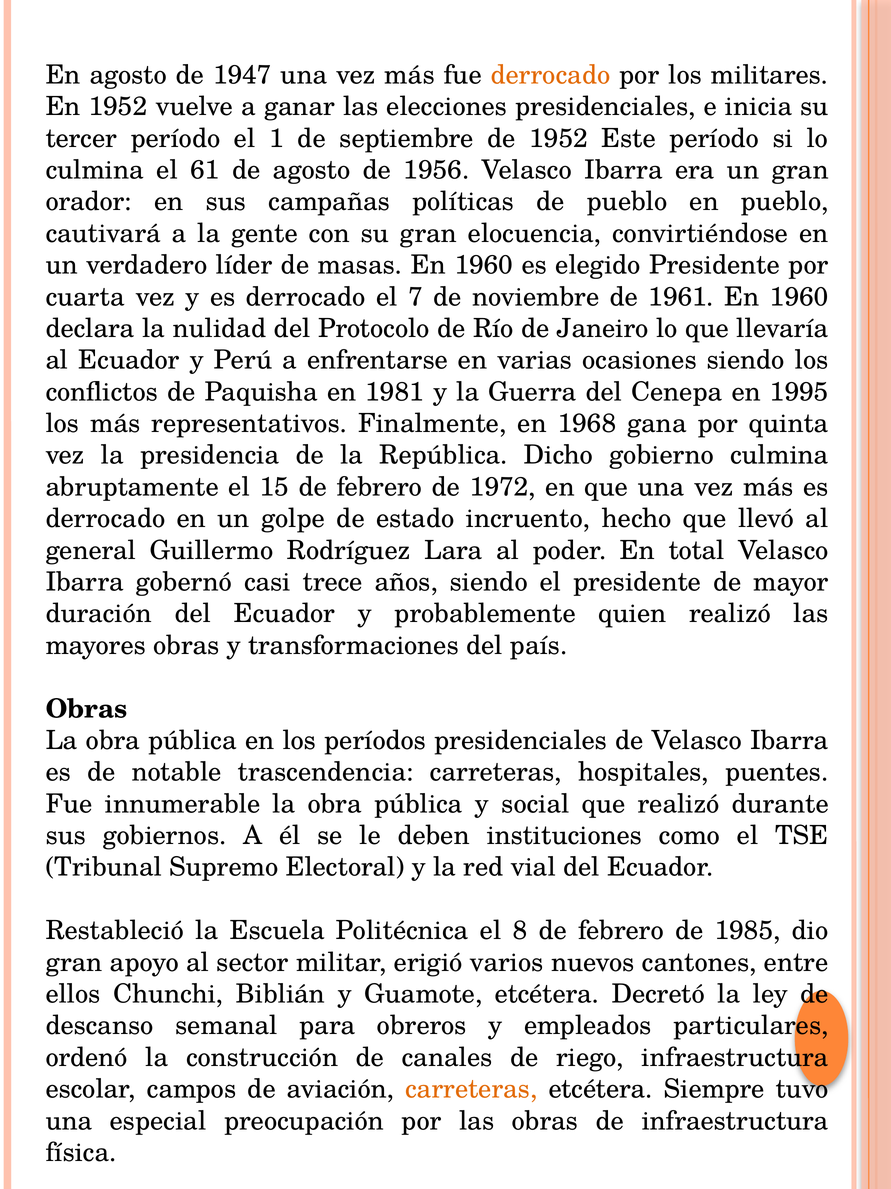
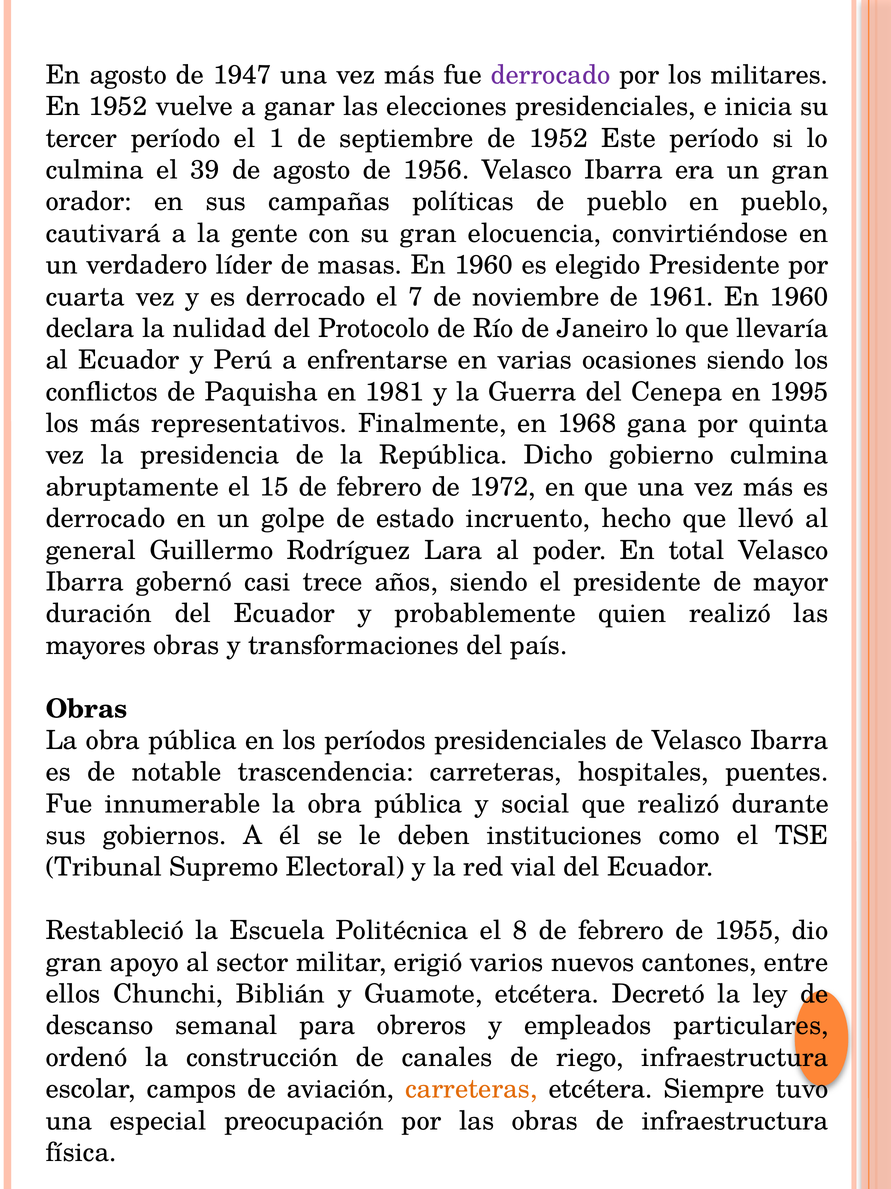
derrocado colour: orange -> purple (551, 75)
61: 61 -> 39 (205, 170)
1985: 1985 -> 1955 (748, 930)
